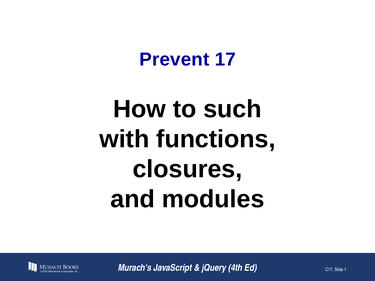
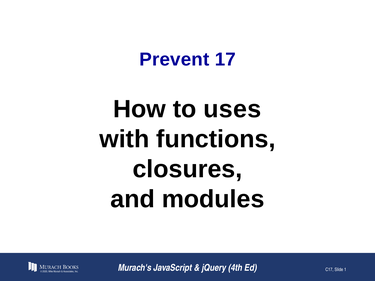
such: such -> uses (232, 109)
